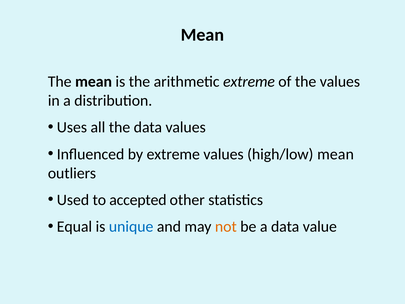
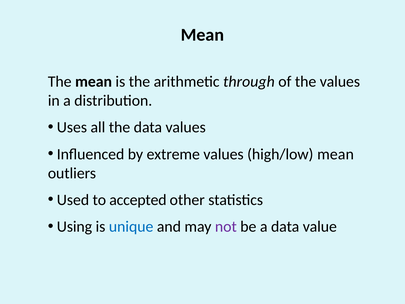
arithmetic extreme: extreme -> through (249, 82)
Equal: Equal -> Using (74, 227)
not colour: orange -> purple (226, 227)
